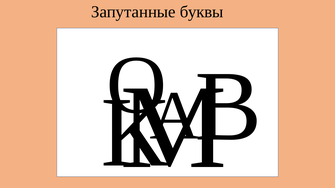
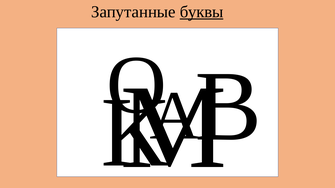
буквы underline: none -> present (202, 12)
